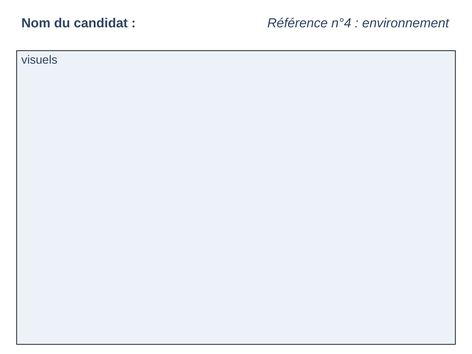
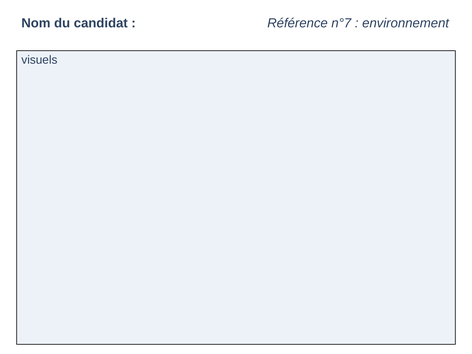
n°4: n°4 -> n°7 (341, 23)
